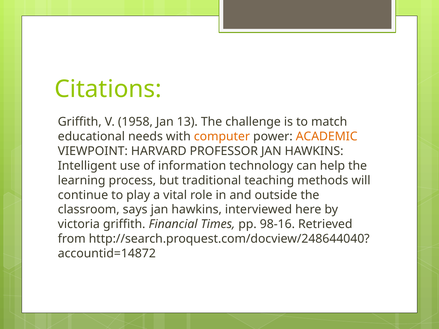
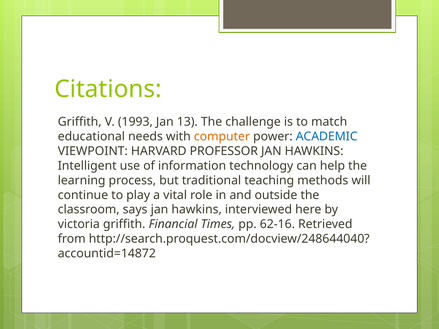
1958: 1958 -> 1993 (135, 122)
ACADEMIC colour: orange -> blue (327, 137)
98-16: 98-16 -> 62-16 (277, 224)
